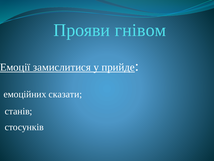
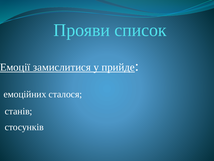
гнівом: гнівом -> список (141, 30)
сказати: сказати -> сталося (65, 94)
